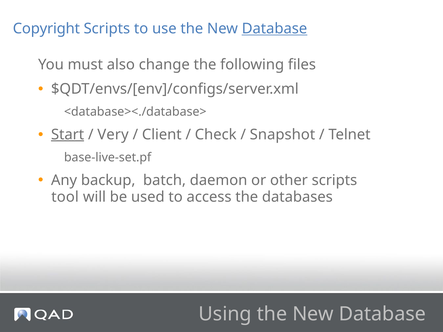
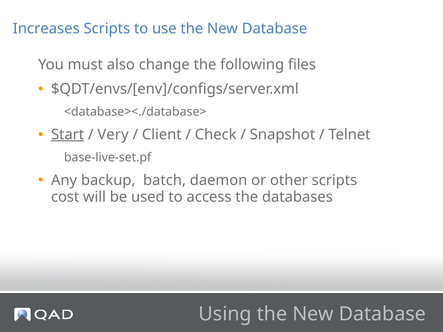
Copyright: Copyright -> Increases (46, 29)
Database underline: present -> none (274, 29)
tool: tool -> cost (65, 197)
